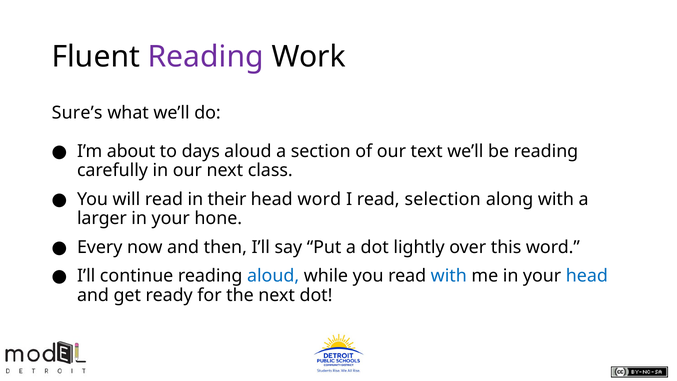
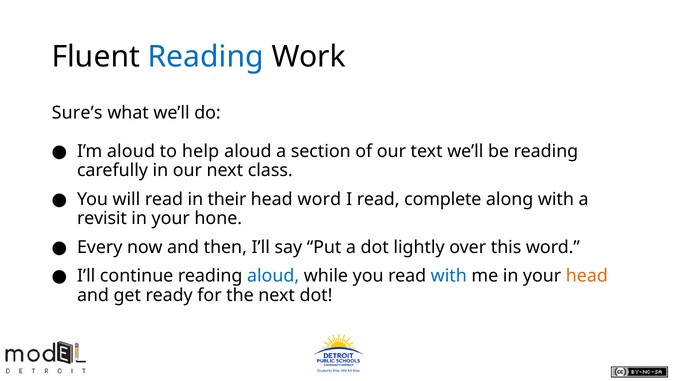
Reading colour: purple -> blue (206, 57)
I’m about: about -> aloud (131, 151)
days: days -> help (201, 151)
selection: selection -> complete (443, 199)
larger: larger -> revisit (102, 218)
head colour: blue -> orange (587, 276)
